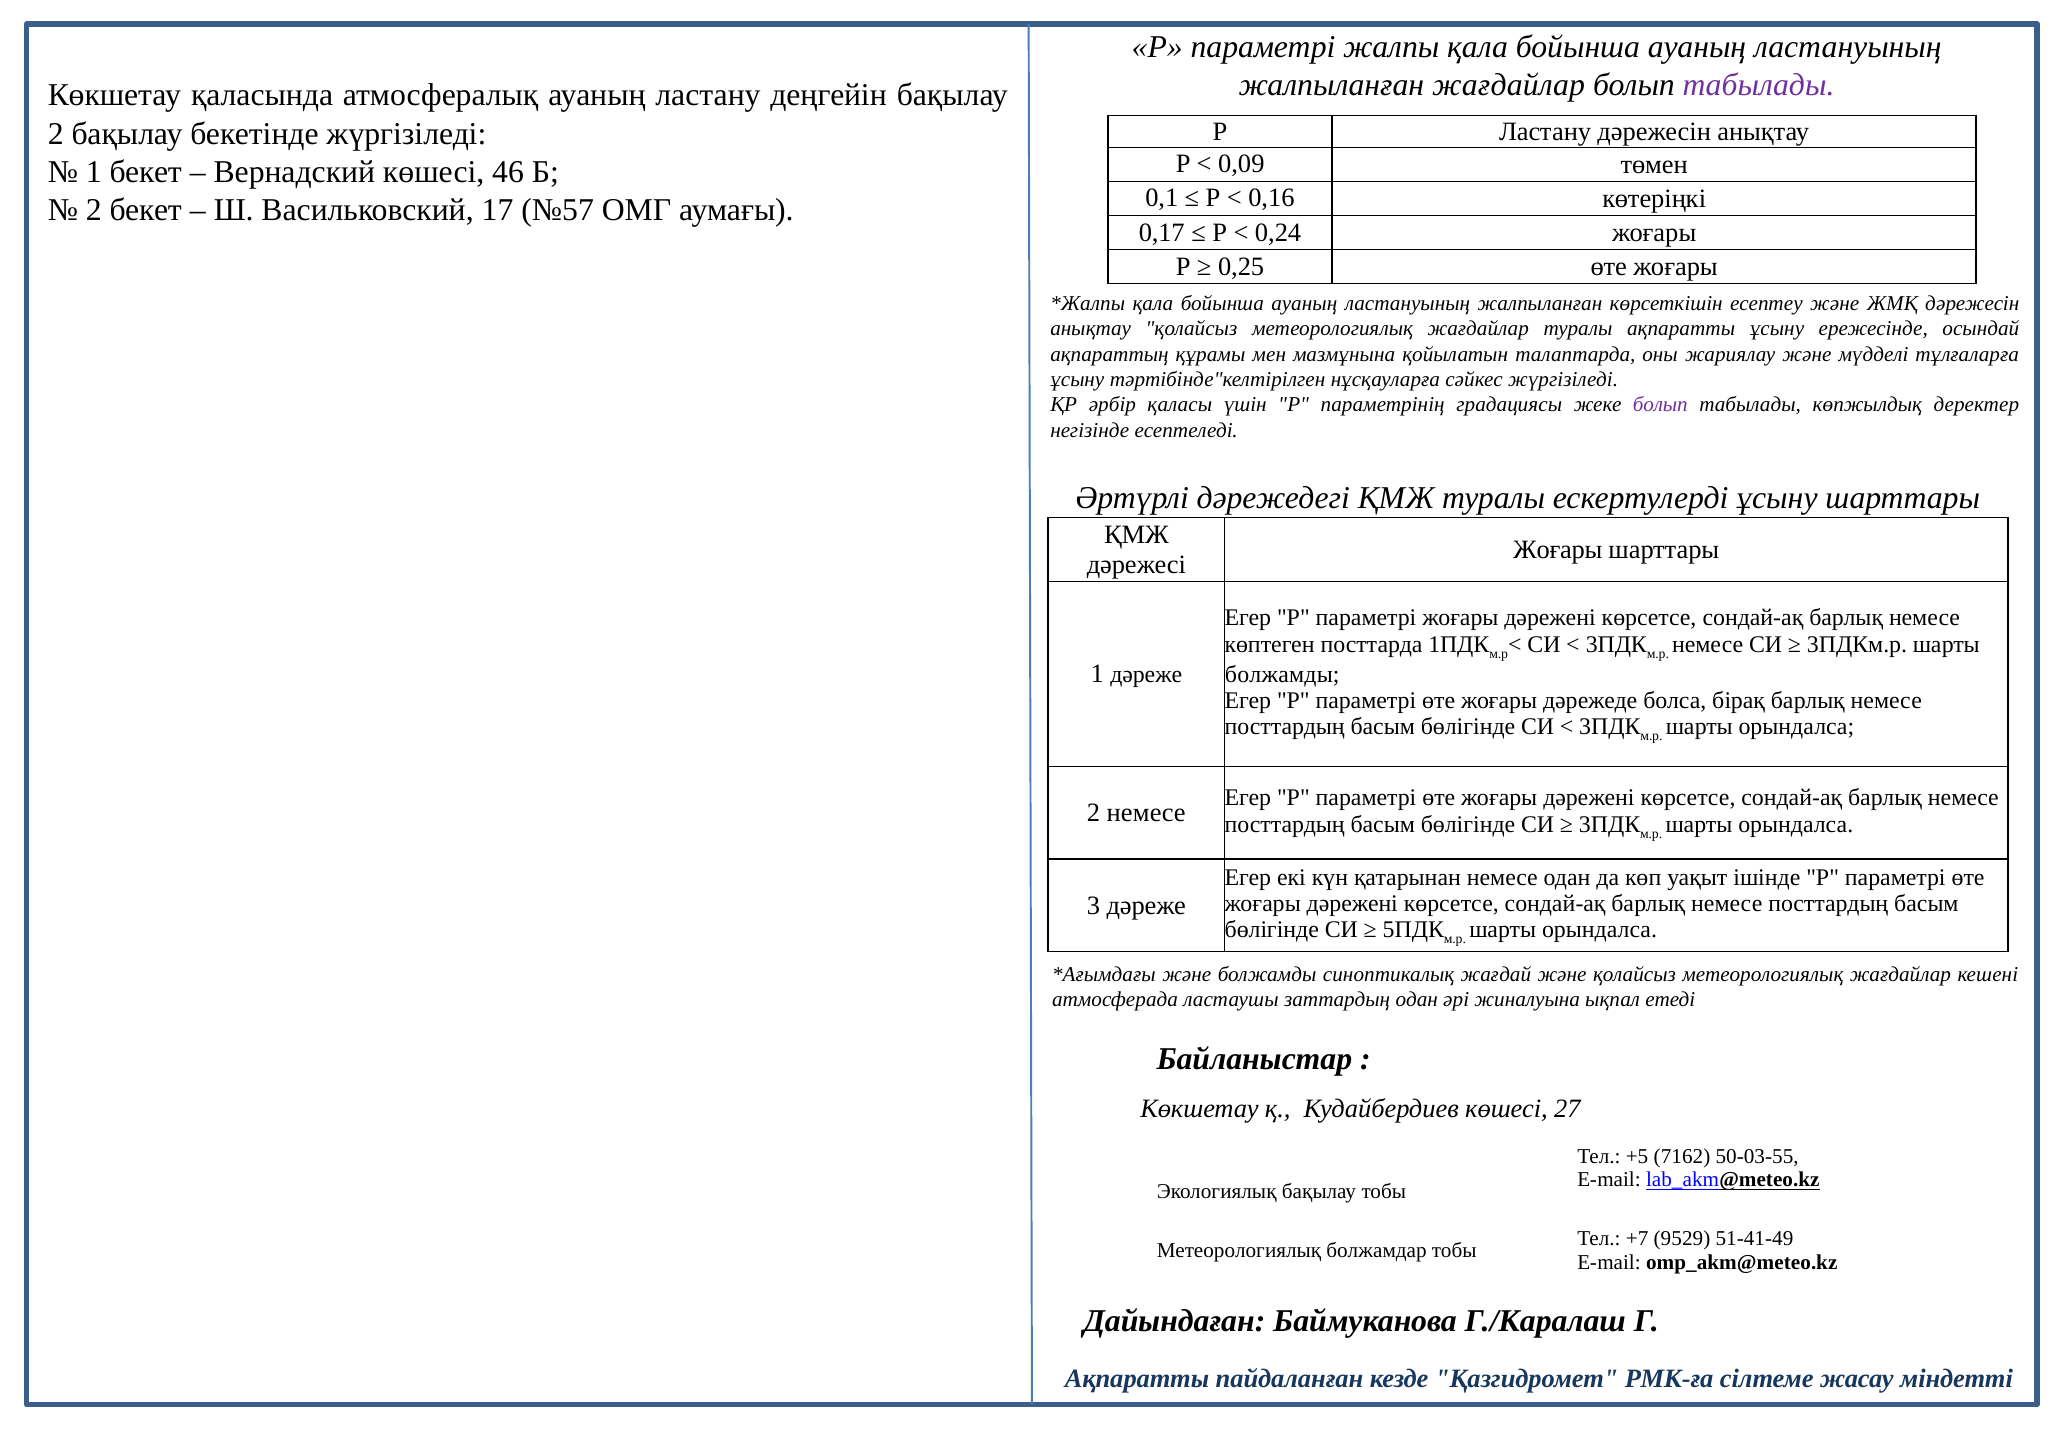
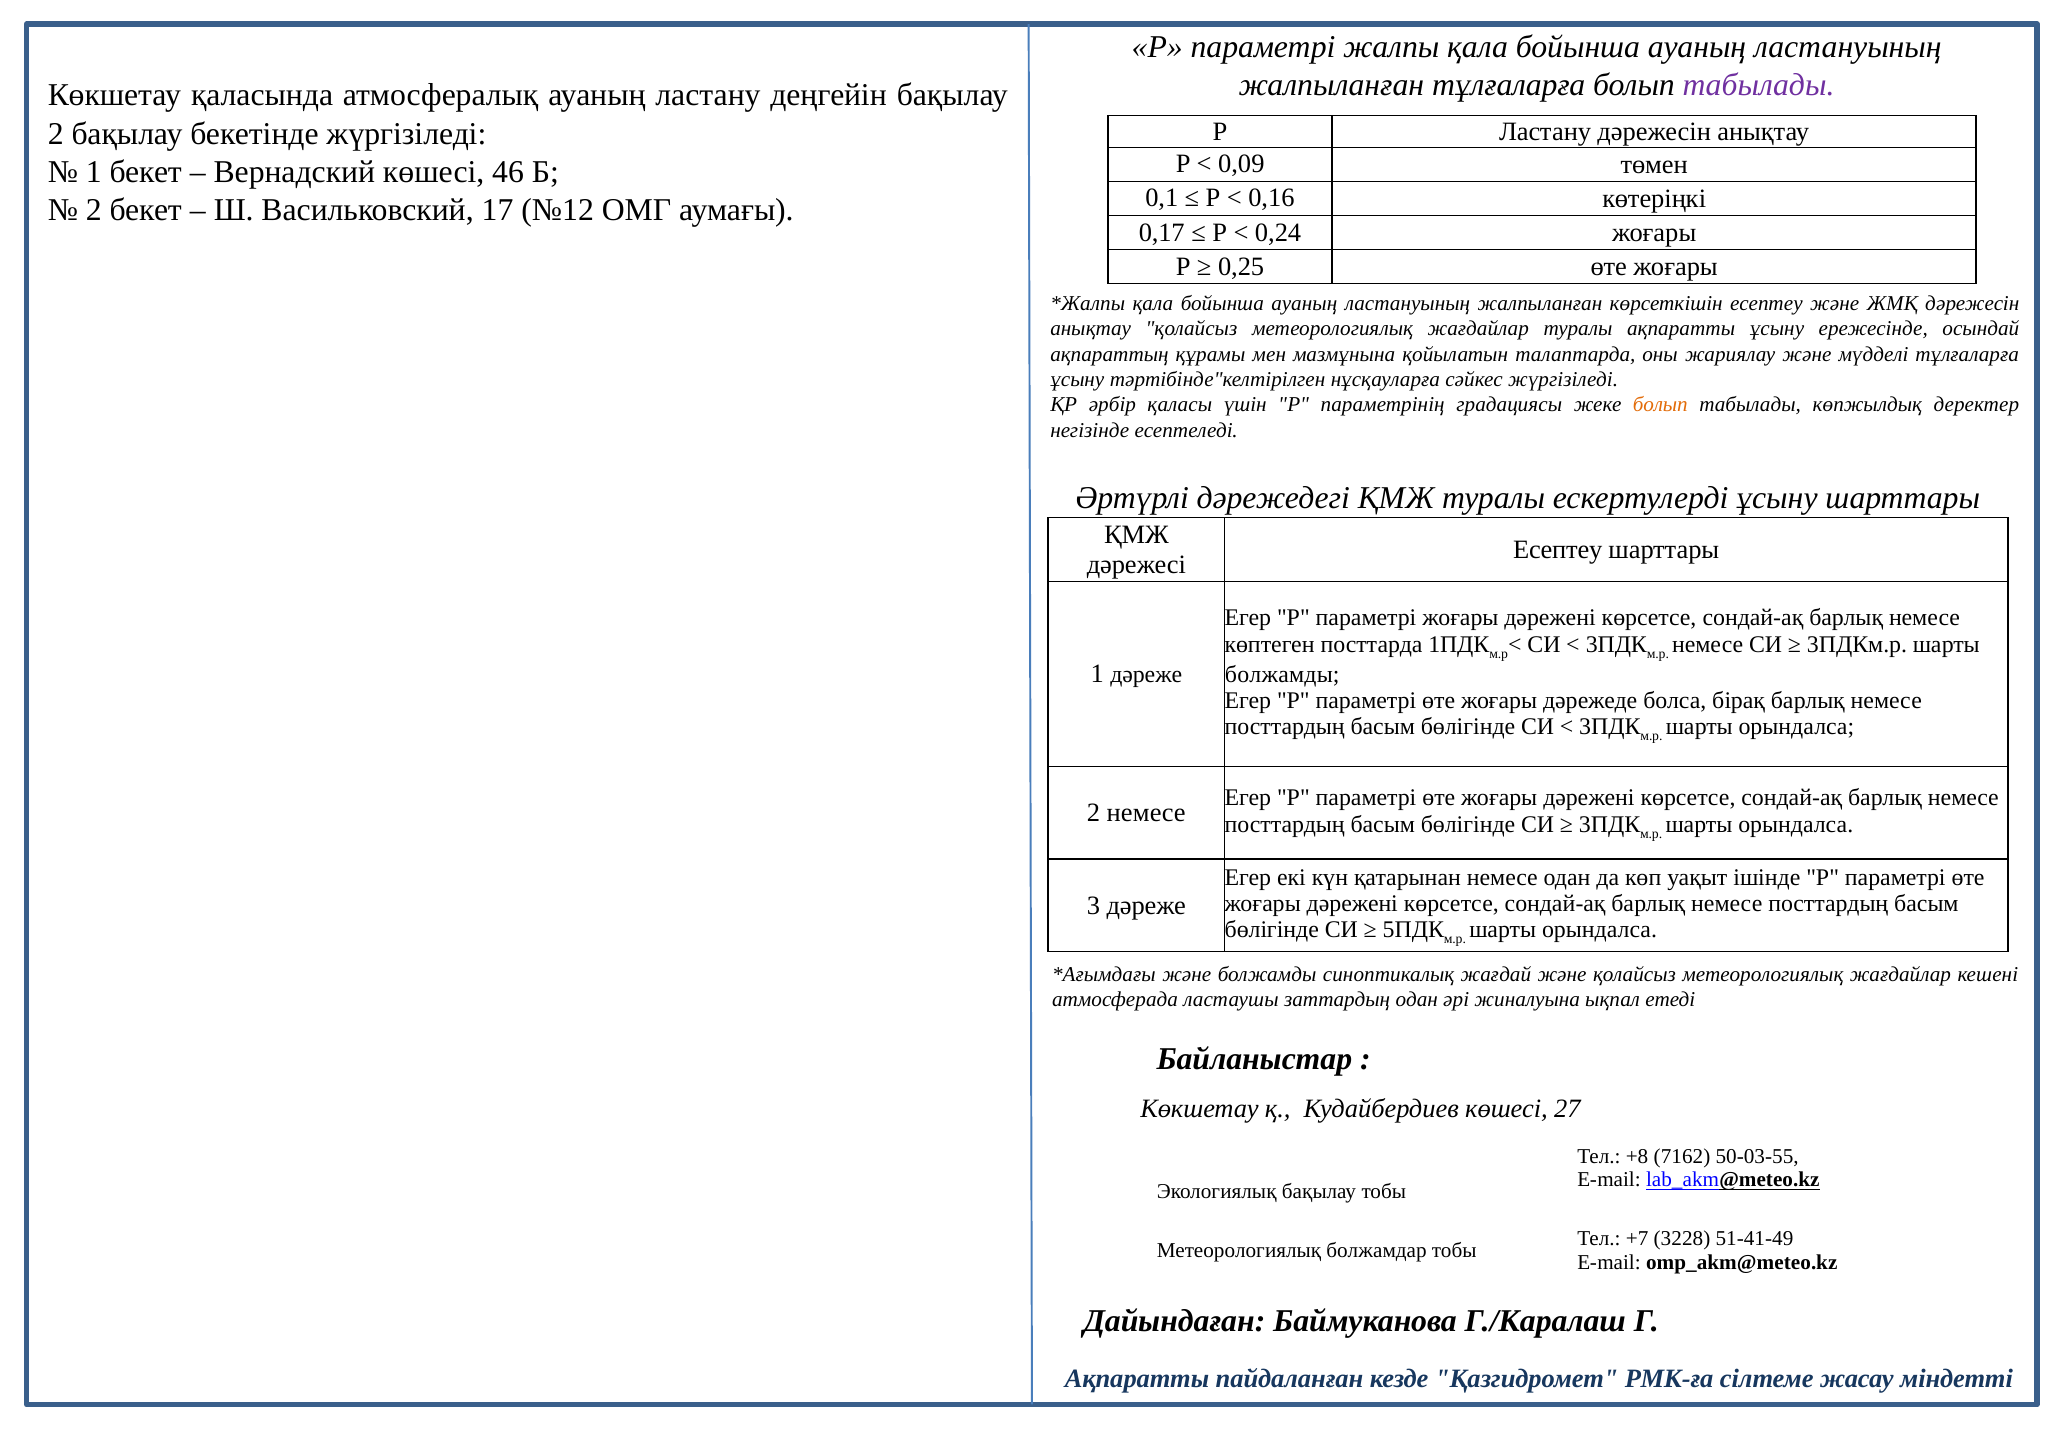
жалпыланған жағдайлар: жағдайлар -> тұлғаларға (1509, 85)
№57: №57 -> №12 (558, 210)
болып colour: purple -> orange (1660, 405)
Жоғары: Жоғары -> Есептеу (1558, 550)
+5: +5 -> +8 (1637, 1156)
9529: 9529 -> 3228 (1682, 1239)
